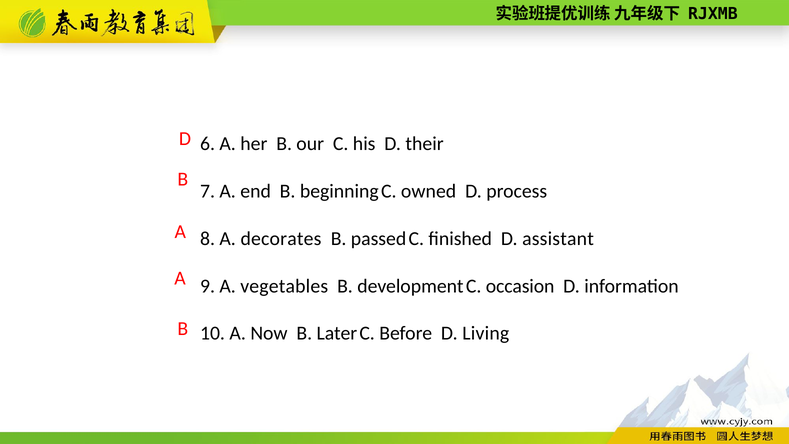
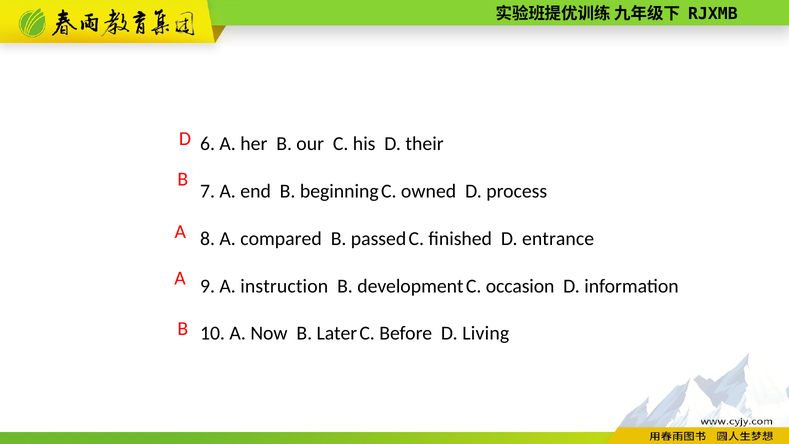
decorates: decorates -> compared (281, 239)
assistant: assistant -> entrance (558, 239)
vegetables: vegetables -> instruction (284, 286)
